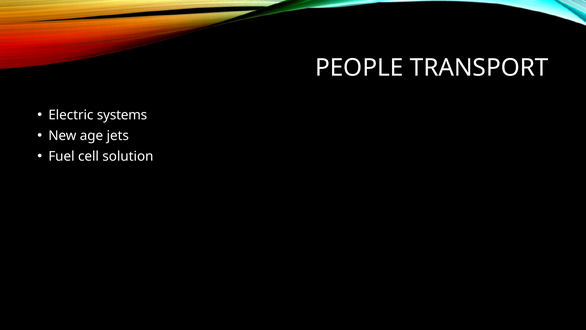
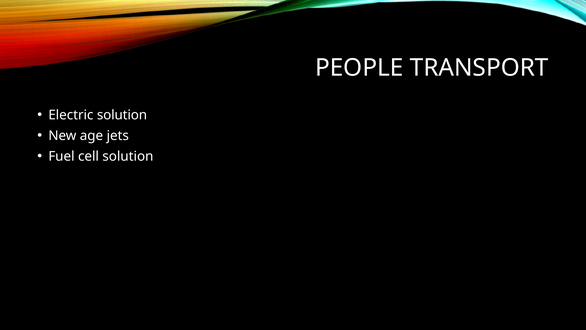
Electric systems: systems -> solution (122, 115)
